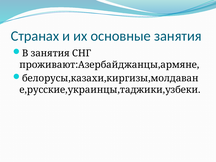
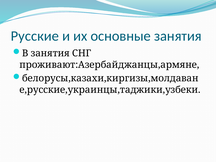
Странах: Странах -> Русские (35, 36)
